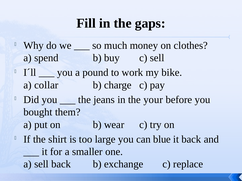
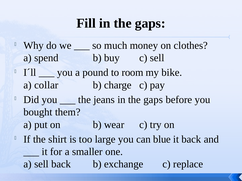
work: work -> room (132, 73)
jeans in the your: your -> gaps (153, 100)
